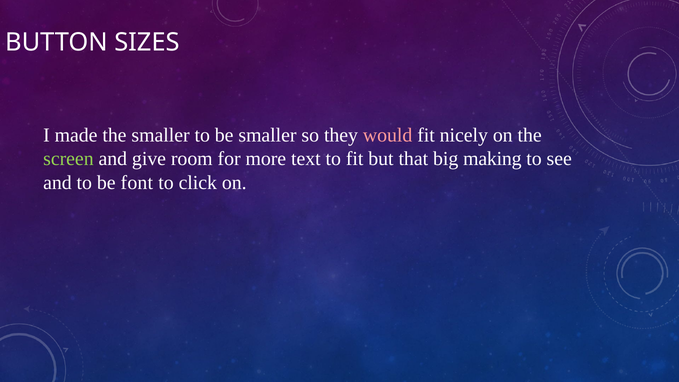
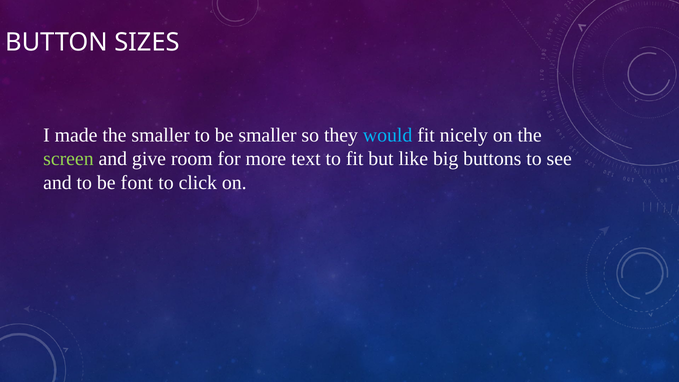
would colour: pink -> light blue (388, 135)
that: that -> like (413, 159)
making: making -> buttons (492, 159)
